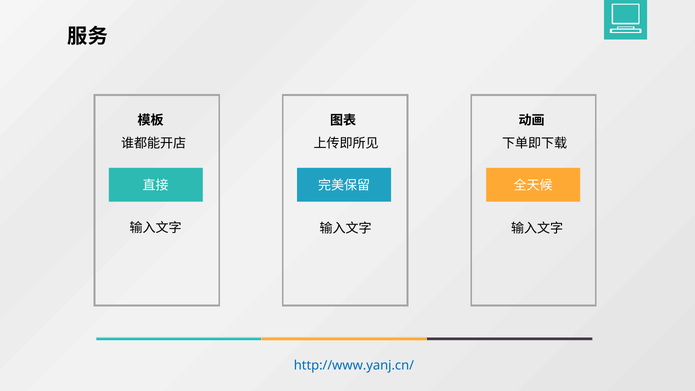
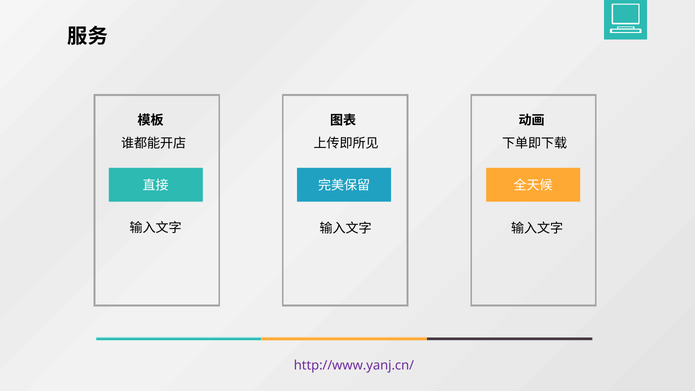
http://www.yanj.cn/ colour: blue -> purple (354, 365)
